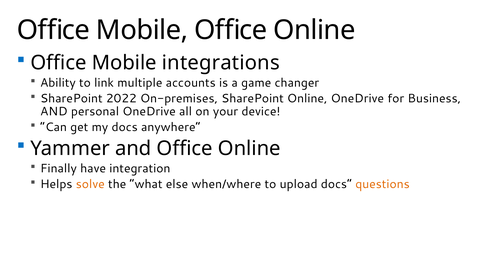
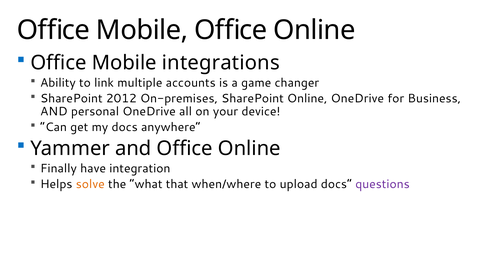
2022: 2022 -> 2012 (121, 98)
else: else -> that (177, 184)
questions colour: orange -> purple (382, 184)
